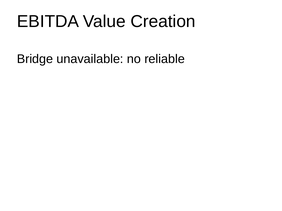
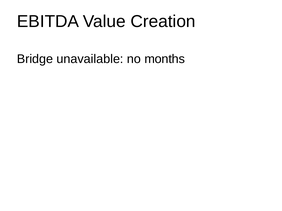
reliable: reliable -> months (165, 59)
